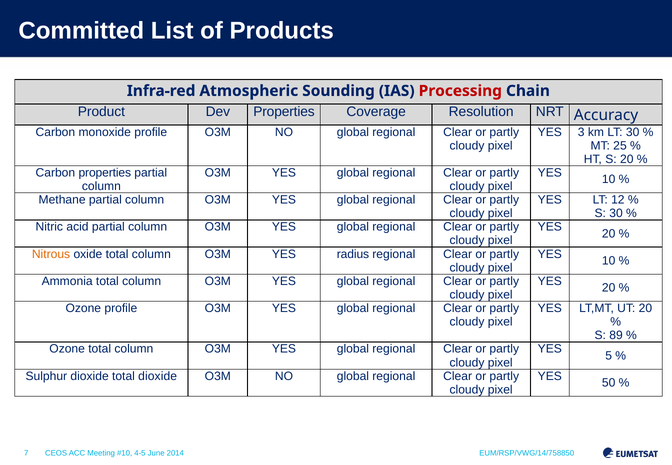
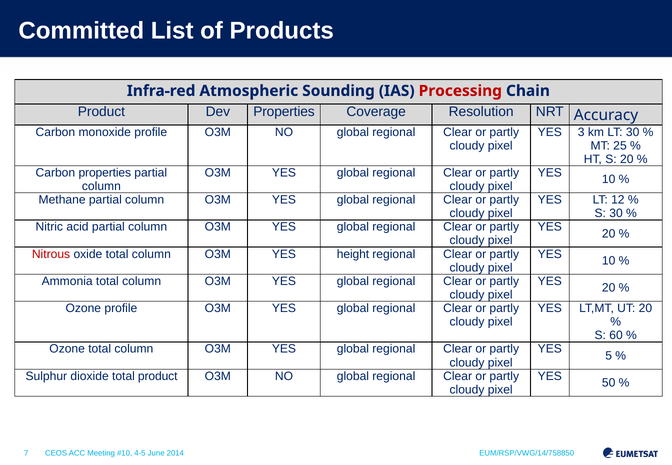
Nitrous colour: orange -> red (51, 254)
radius: radius -> height (353, 254)
89: 89 -> 60 (616, 336)
total dioxide: dioxide -> product (158, 376)
